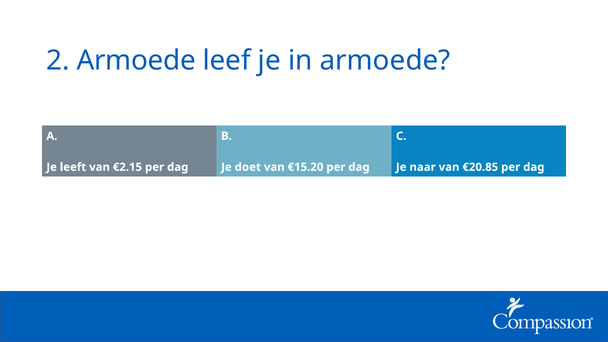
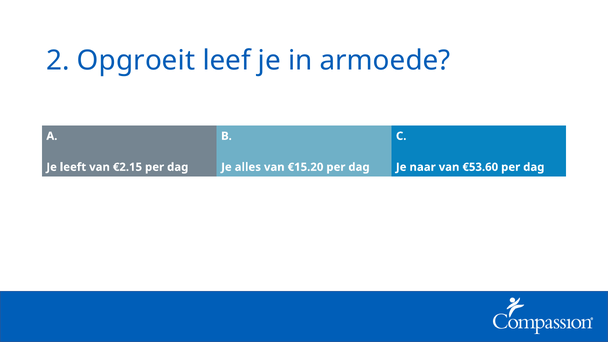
2 Armoede: Armoede -> Opgroeit (136, 61)
doet: doet -> alles (248, 167)
€20.85: €20.85 -> €53.60 (480, 167)
